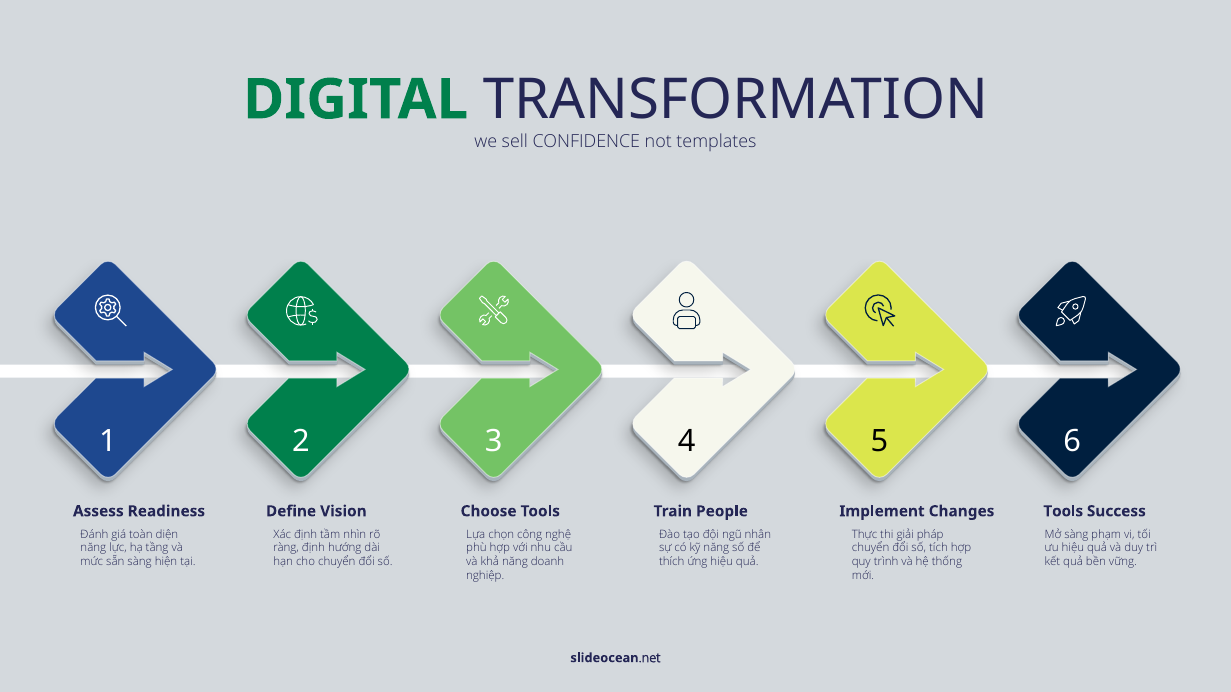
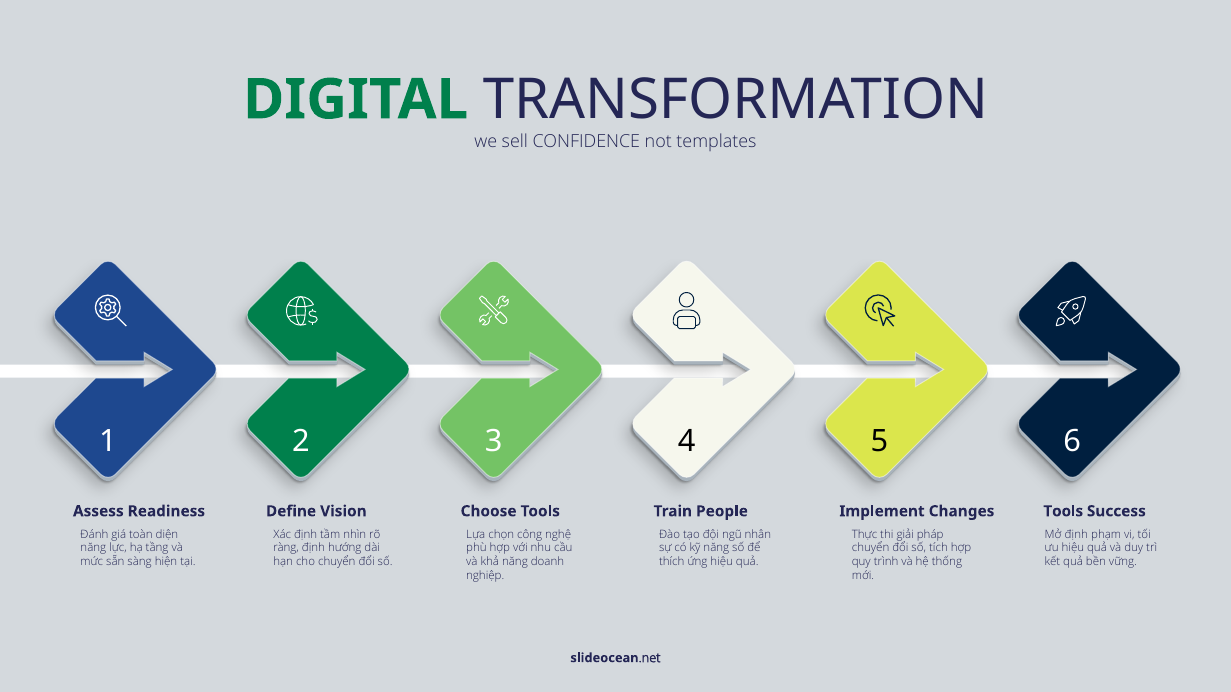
Mở sàng: sàng -> định (1076, 535)
